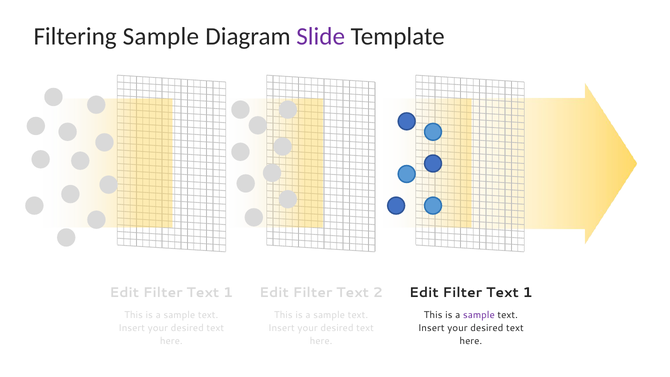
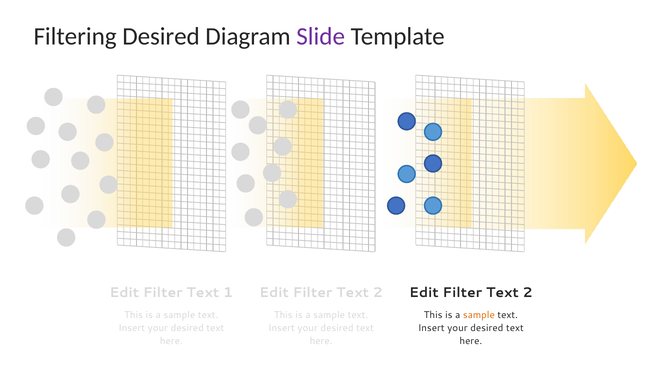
Filtering Sample: Sample -> Desired (161, 36)
1: 1 -> 2 (528, 292)
sample colour: purple -> orange (479, 315)
